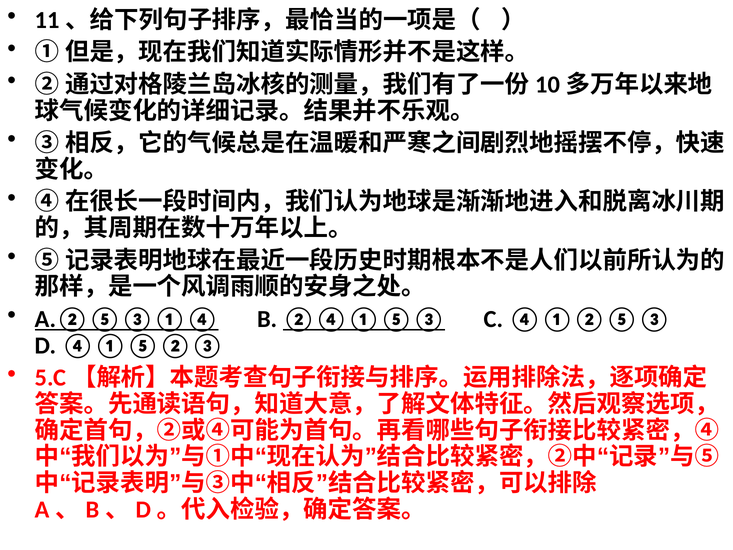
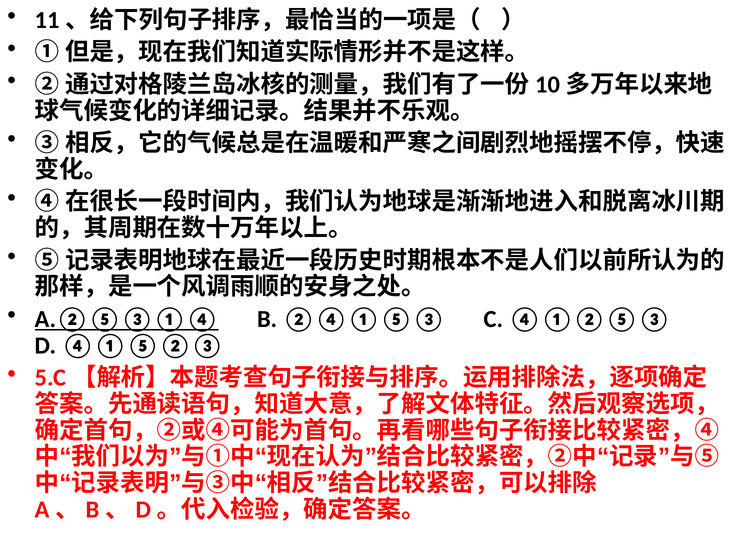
②④①⑤③ underline: present -> none (364, 319)
